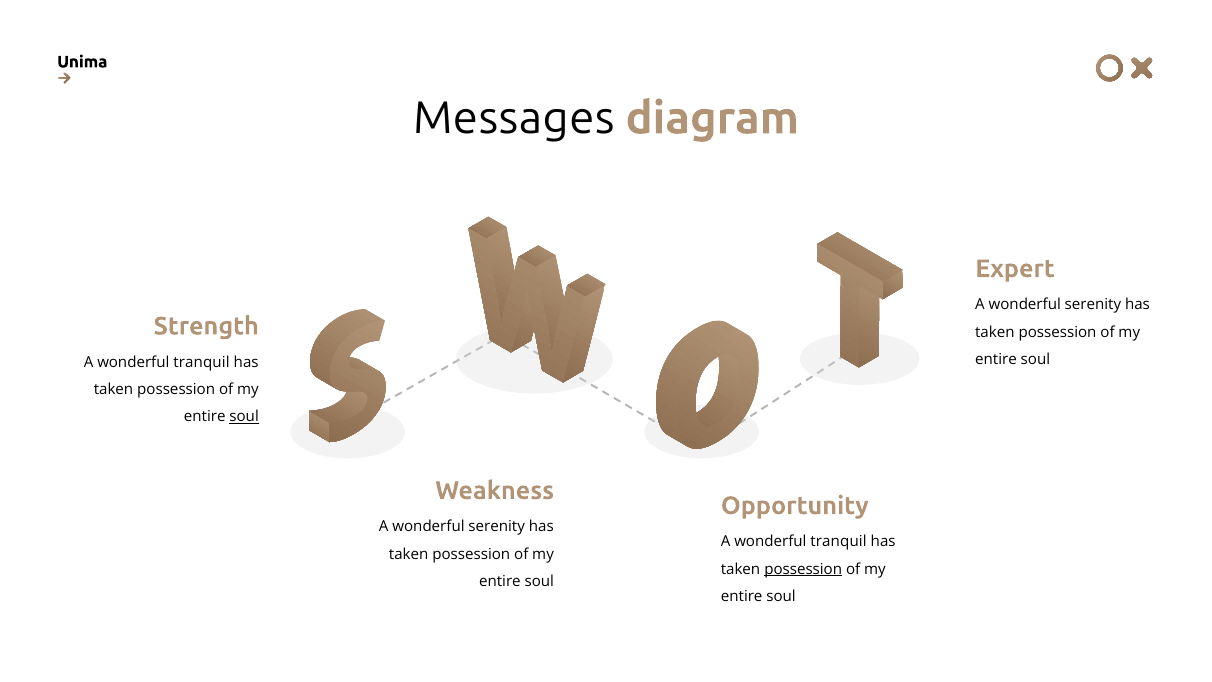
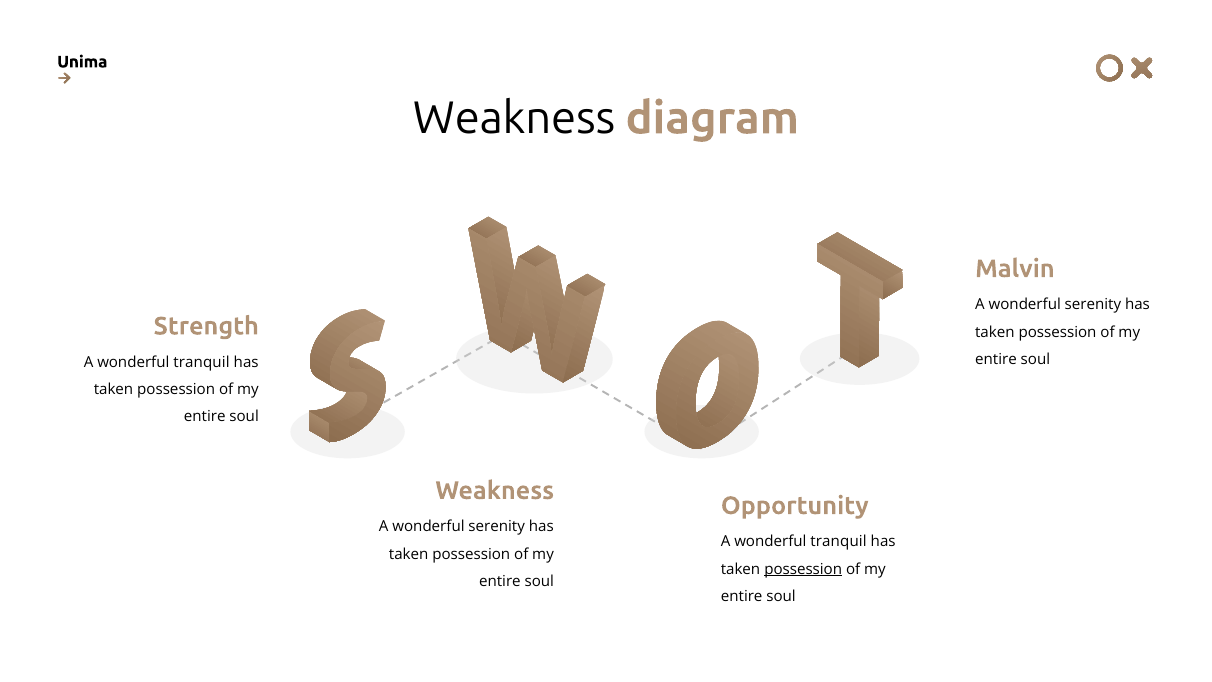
Messages: Messages -> Weakness (514, 118)
Expert: Expert -> Malvin (1015, 269)
soul underline: present -> none (244, 417)
